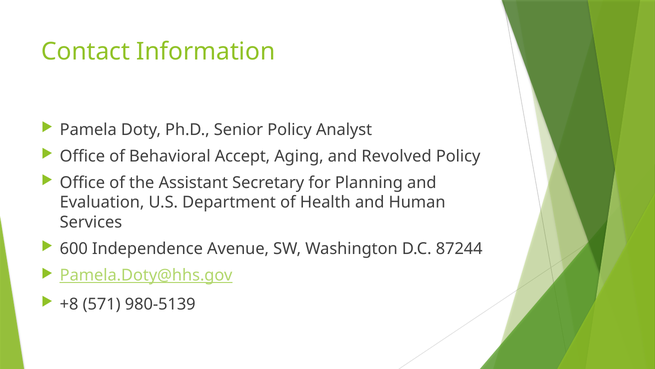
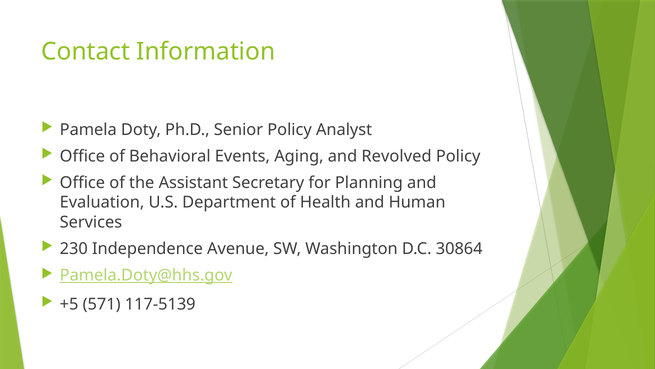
Accept: Accept -> Events (242, 156)
600: 600 -> 230 (74, 248)
87244: 87244 -> 30864 (459, 248)
+8: +8 -> +5 (69, 304)
980-5139: 980-5139 -> 117-5139 (160, 304)
